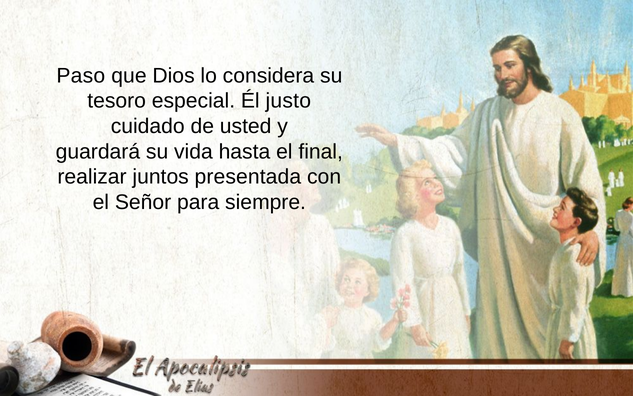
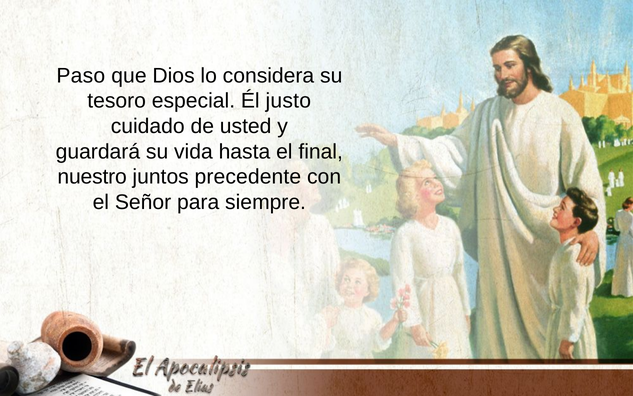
realizar: realizar -> nuestro (92, 177)
presentada: presentada -> precedente (248, 177)
